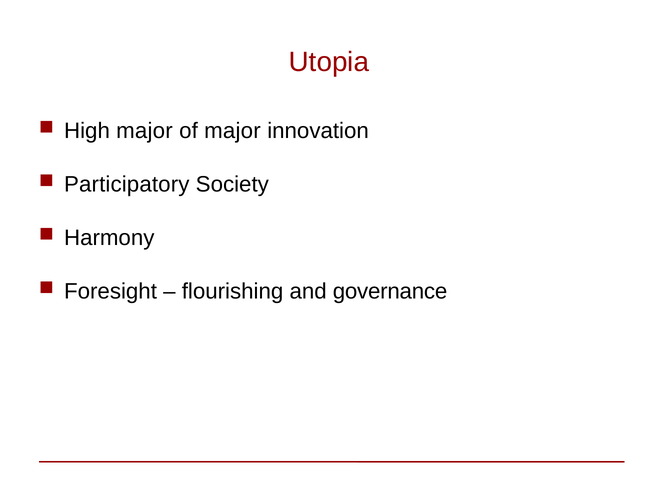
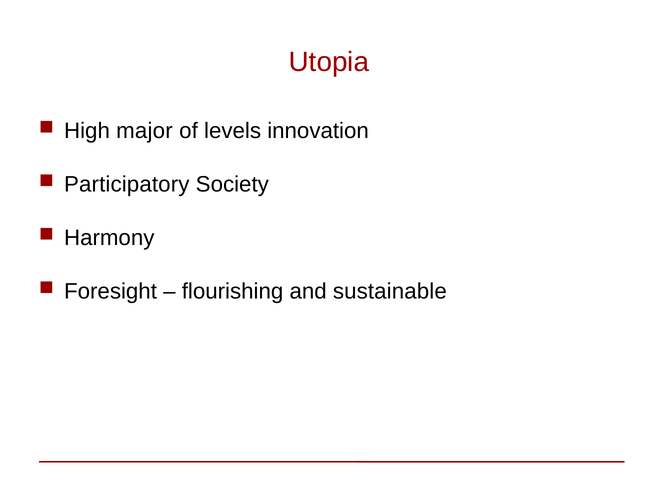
of major: major -> levels (233, 131)
governance: governance -> sustainable (390, 291)
